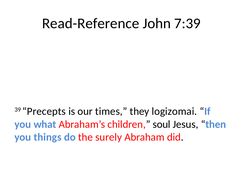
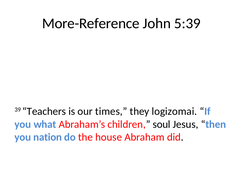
Read-Reference: Read-Reference -> More-Reference (91, 24)
7:39: 7:39 -> 5:39 (187, 24)
Precepts: Precepts -> Teachers (44, 111)
things: things -> nation (48, 137)
surely: surely -> house (109, 137)
